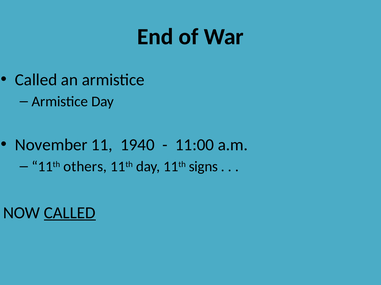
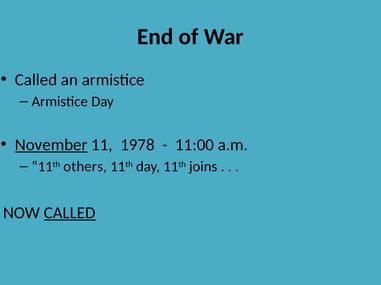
November underline: none -> present (51, 145)
1940: 1940 -> 1978 (137, 145)
signs: signs -> joins (203, 167)
